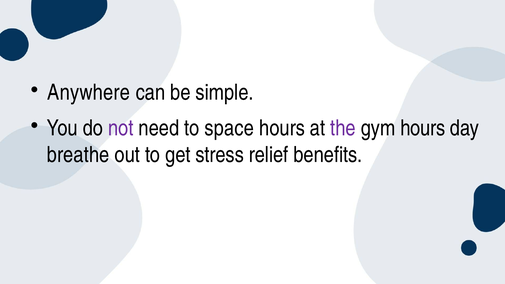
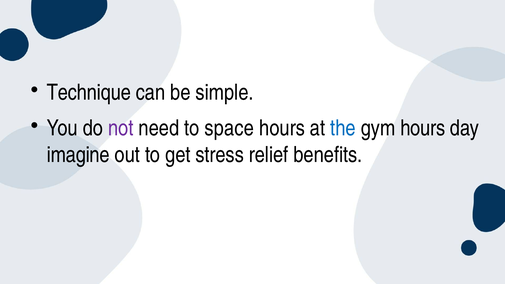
Anywhere: Anywhere -> Technique (89, 92)
the colour: purple -> blue (343, 128)
breathe: breathe -> imagine (78, 155)
